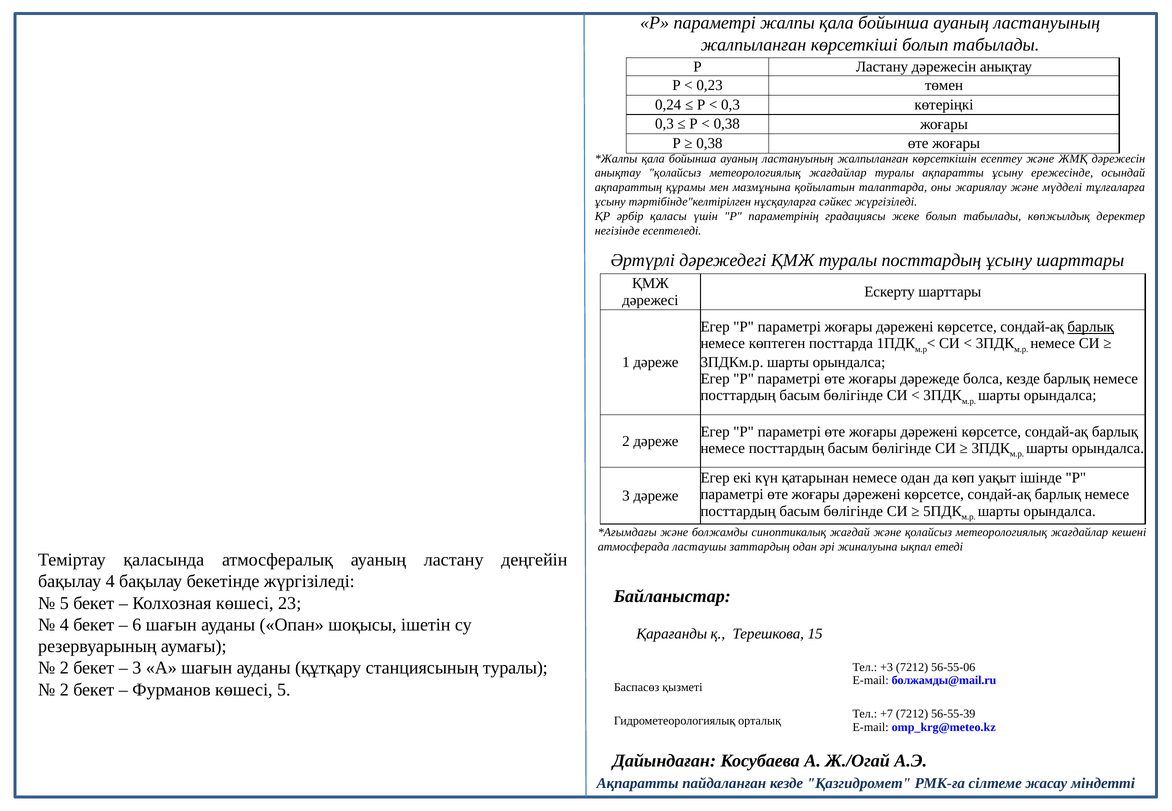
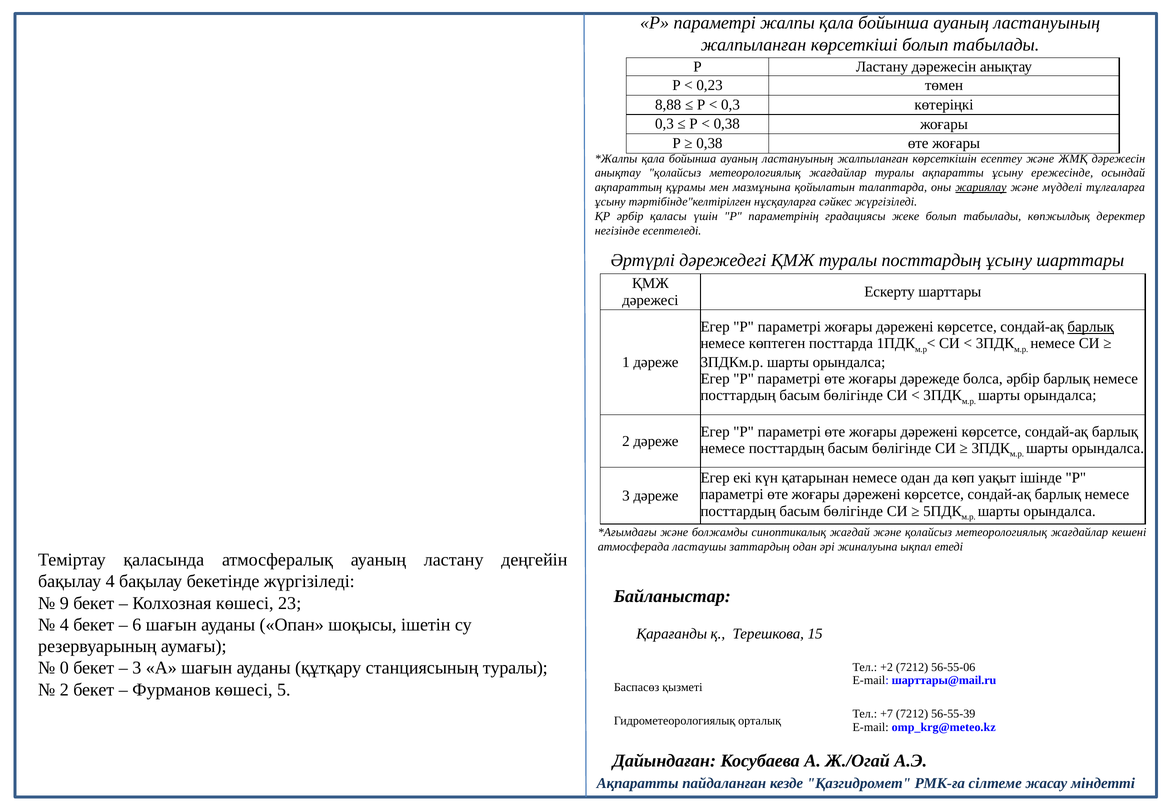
0,24: 0,24 -> 8,88 (668, 105)
жариялау underline: none -> present (981, 187)
болса кезде: кезде -> әрбір (1023, 379)
5: 5 -> 9 (64, 603)
2: 2 -> 0 (64, 668)
+3: +3 -> +2 (887, 667)
болжамды@mail.ru: болжамды@mail.ru -> шарттары@mail.ru (944, 681)
